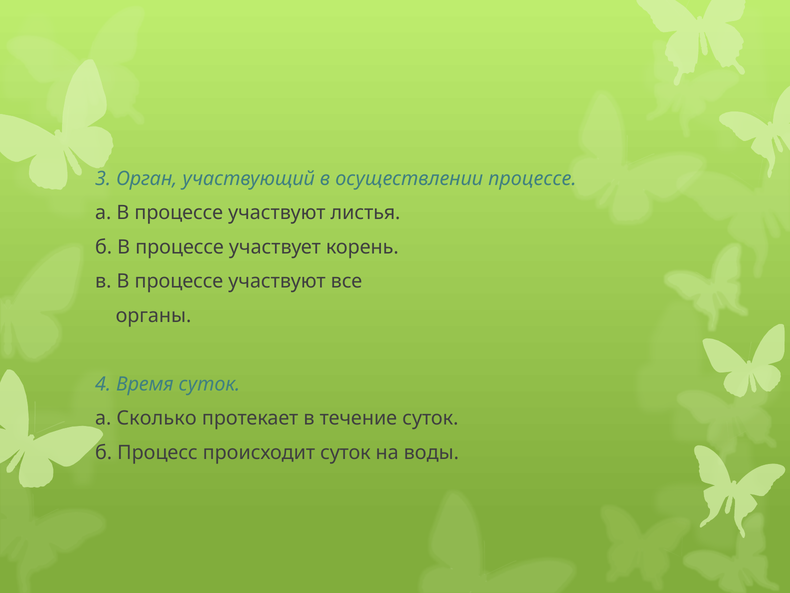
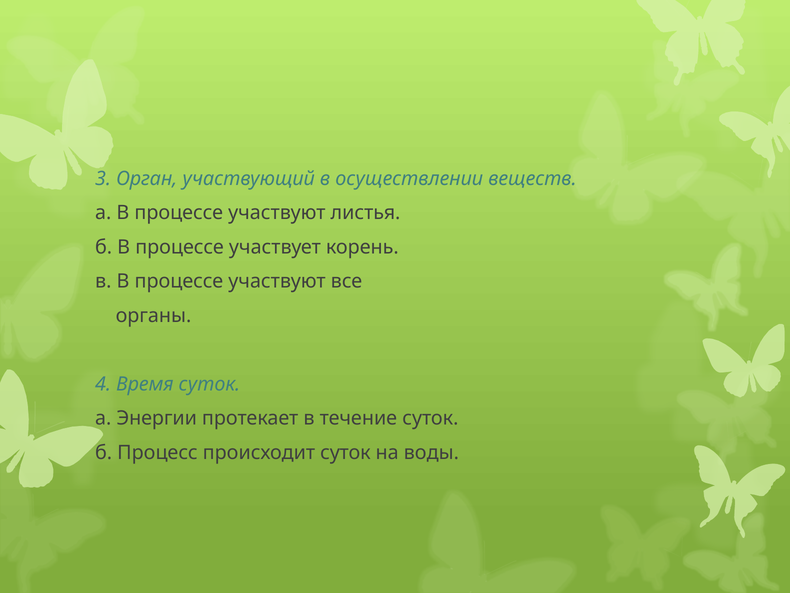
осуществлении процессе: процессе -> веществ (532, 178)
Сколько: Сколько -> Энергии (157, 418)
